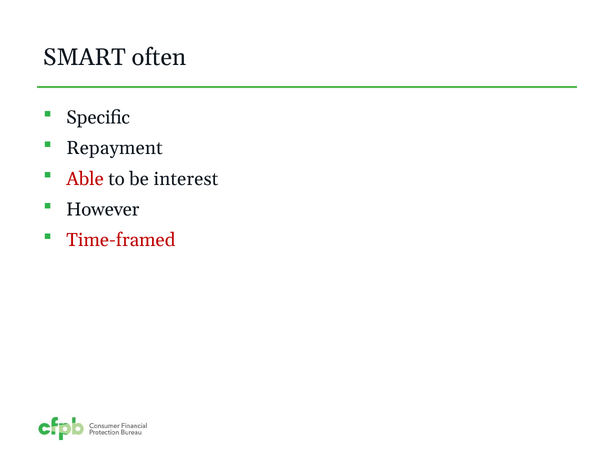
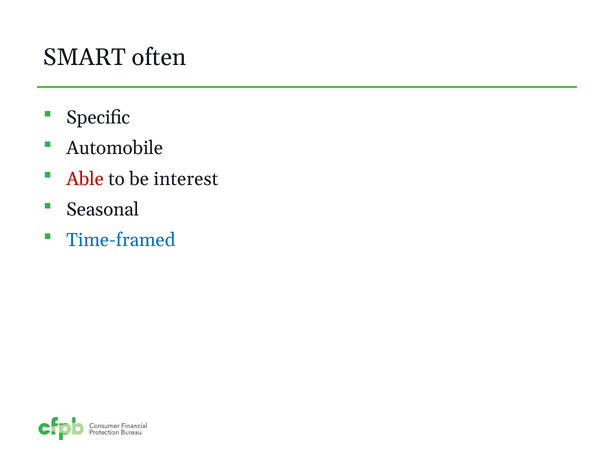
Repayment: Repayment -> Automobile (115, 148)
However: However -> Seasonal (103, 210)
Time-framed colour: red -> blue (121, 240)
